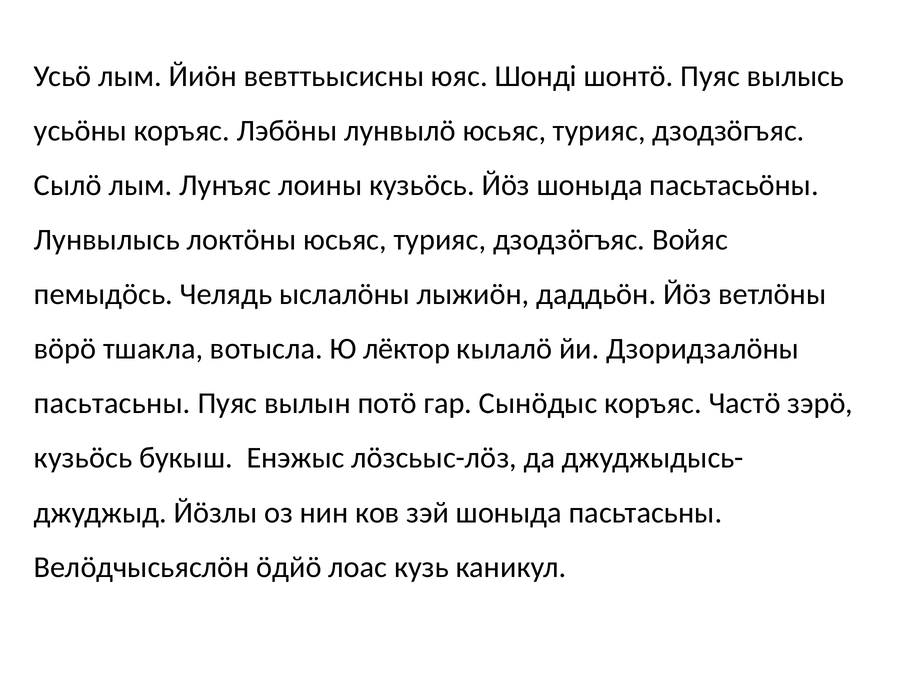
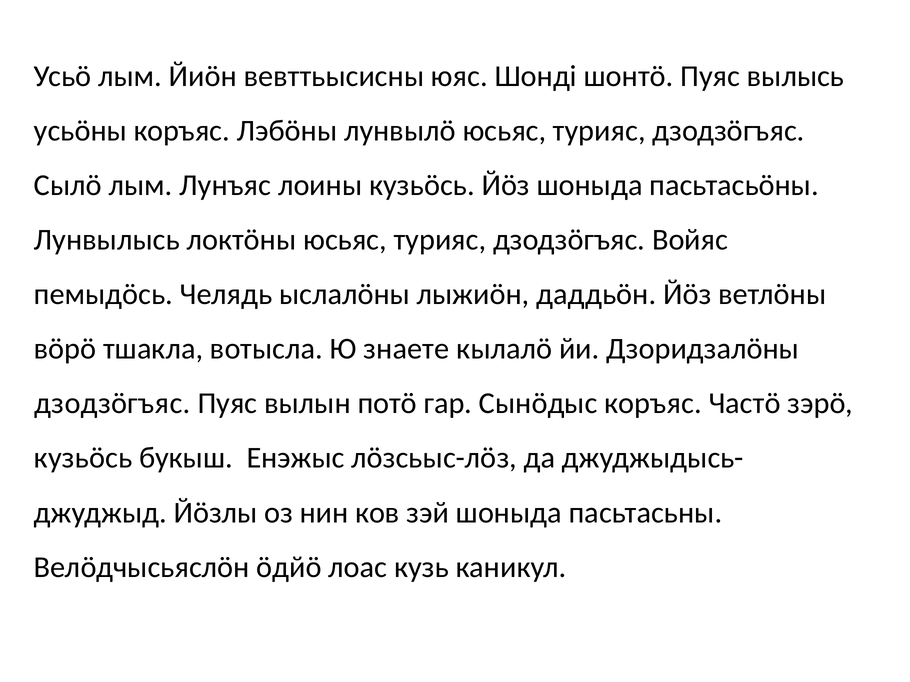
лёктор: лёктор -> знаете (406, 349)
пасьтасьны: пасьтасьны -> дзодзöгъяс (112, 404)
